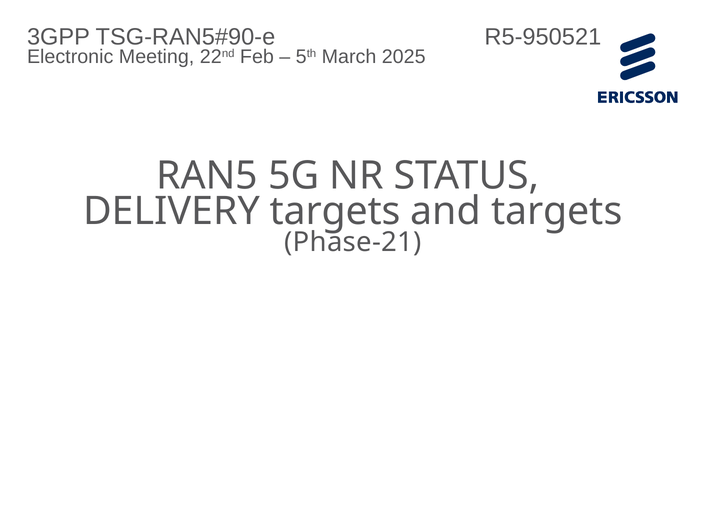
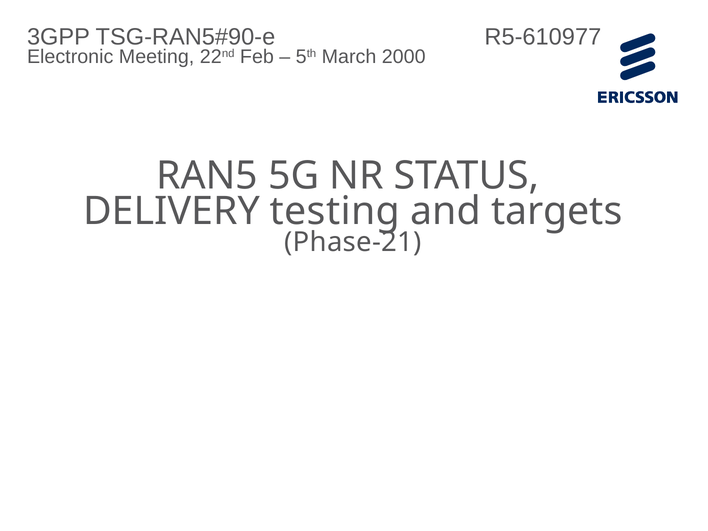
R5-950521: R5-950521 -> R5-610977 (543, 37)
2025: 2025 -> 2000 (404, 57)
DELIVERY targets: targets -> testing (335, 211)
